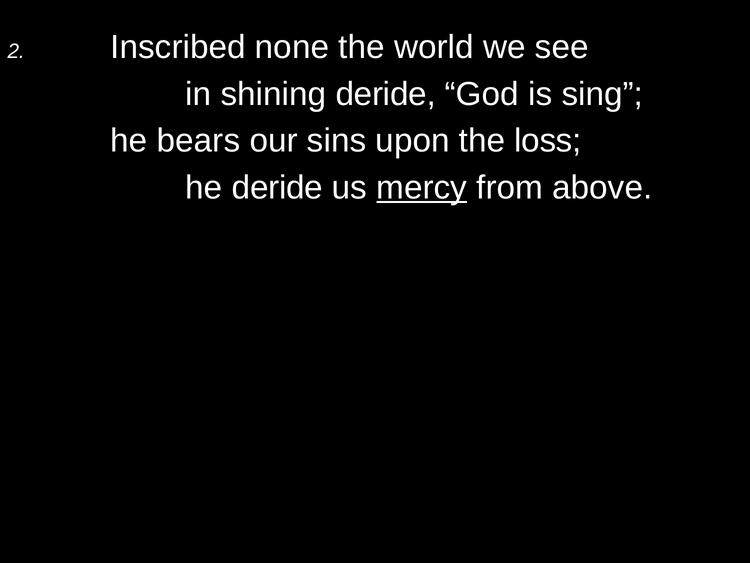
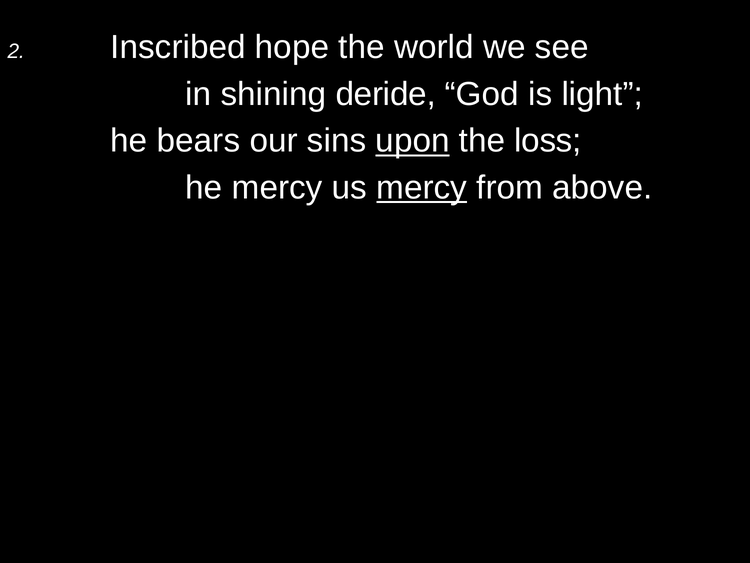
none: none -> hope (292, 47)
sing: sing -> light (602, 94)
upon underline: none -> present (413, 141)
he deride: deride -> mercy (277, 187)
